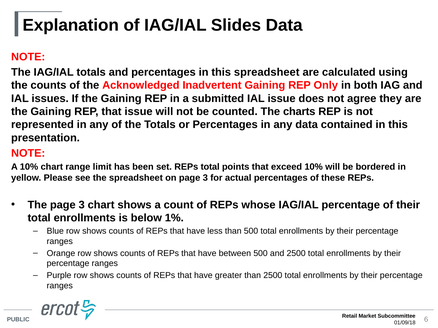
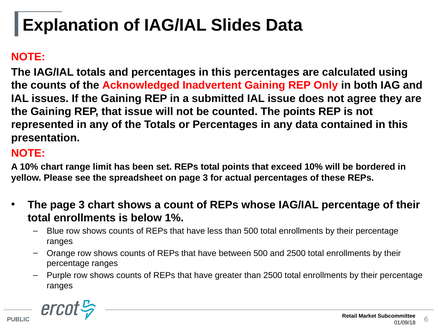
this spreadsheet: spreadsheet -> percentages (267, 72)
The charts: charts -> points (299, 112)
